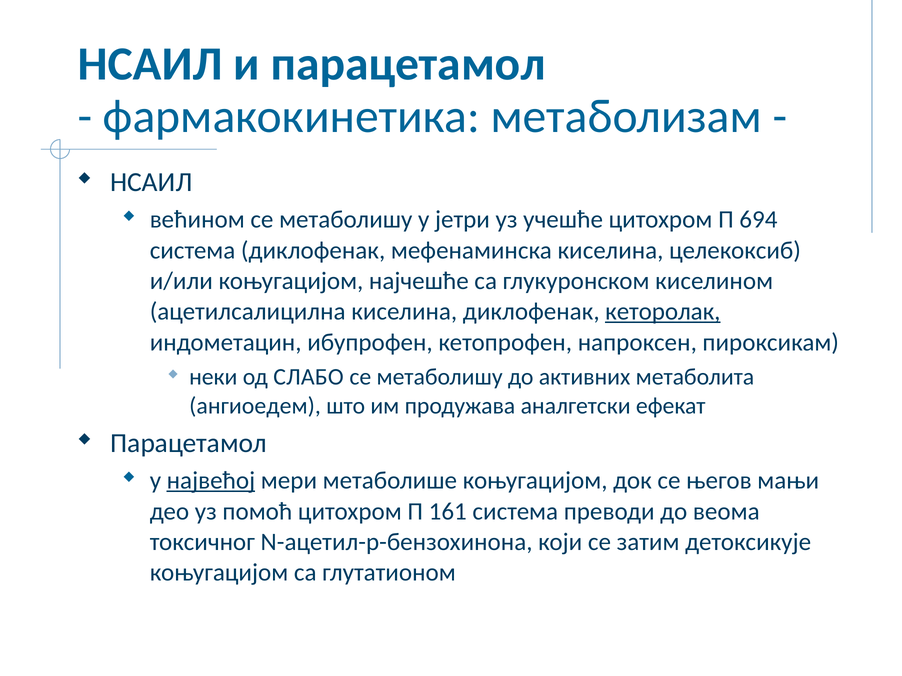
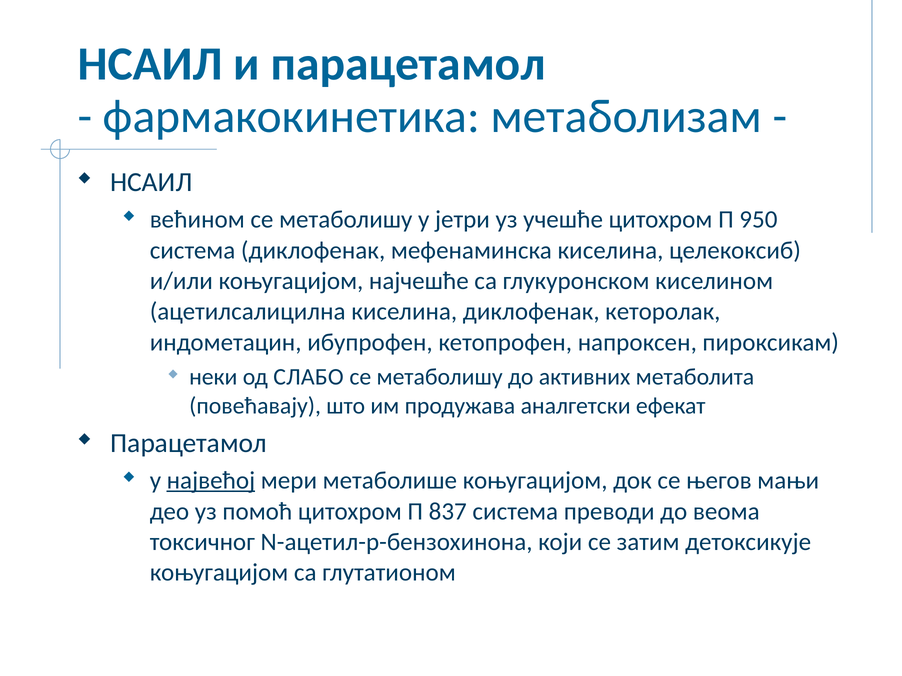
694: 694 -> 950 (758, 220)
кеторолак underline: present -> none (663, 312)
ангиоедем: ангиоедем -> повећавају (255, 406)
161: 161 -> 837 (448, 512)
